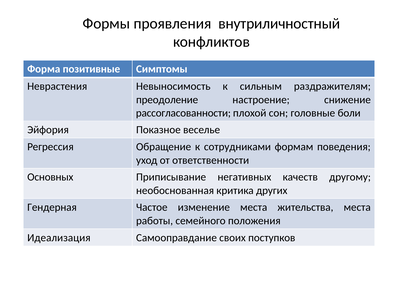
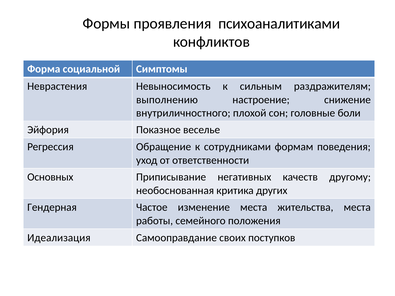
внутриличностный: внутриличностный -> психоаналитиками (279, 23)
позитивные: позитивные -> социальной (91, 69)
преодоление: преодоление -> выполнению (167, 100)
рассогласованности: рассогласованности -> внутриличностного (183, 113)
